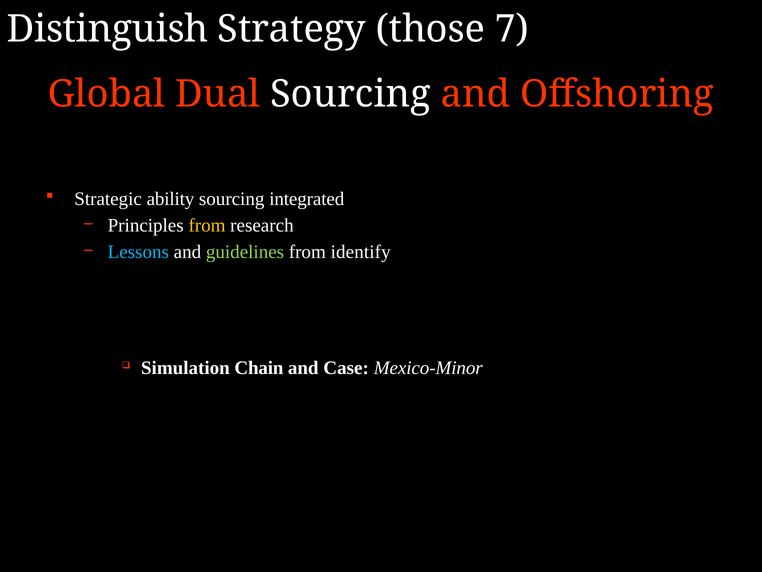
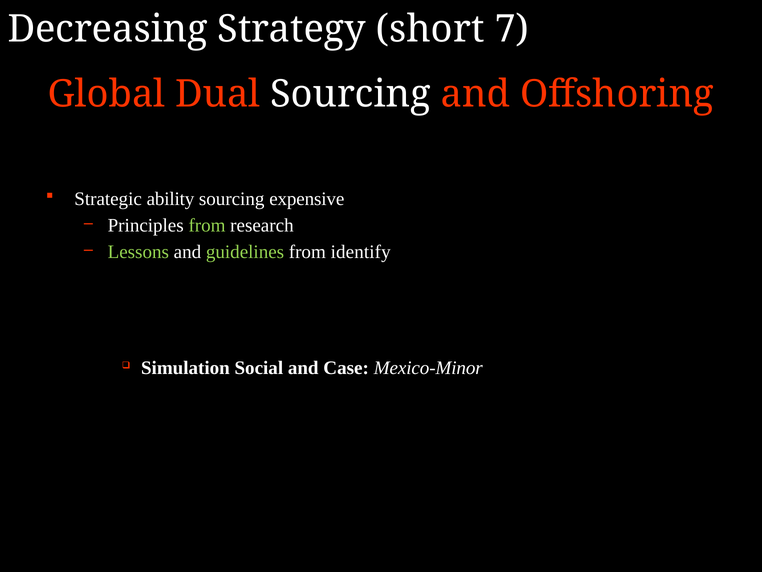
Distinguish: Distinguish -> Decreasing (108, 29)
those: those -> short (430, 29)
integrated: integrated -> expensive (307, 199)
from colour: yellow -> light green (207, 225)
Lessons colour: light blue -> light green (138, 252)
Chain: Chain -> Social (259, 368)
